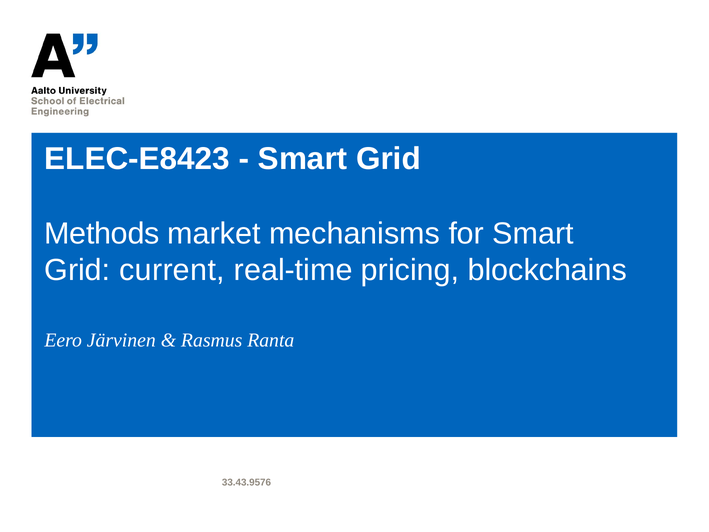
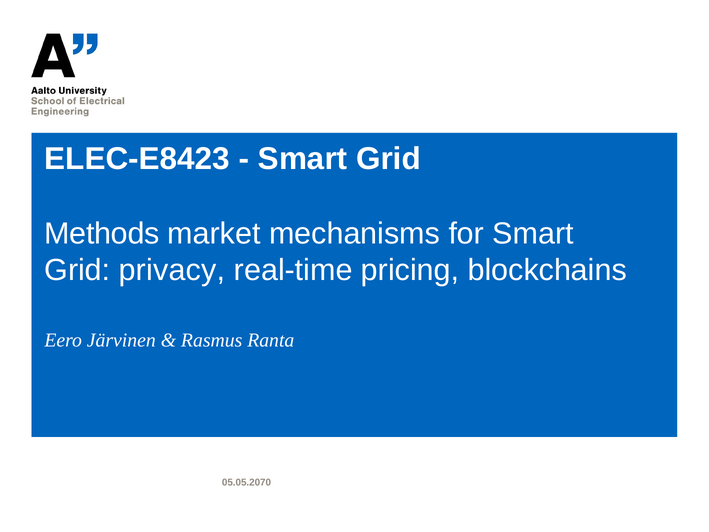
current: current -> privacy (172, 270)
33.43.9576: 33.43.9576 -> 05.05.2070 (246, 482)
